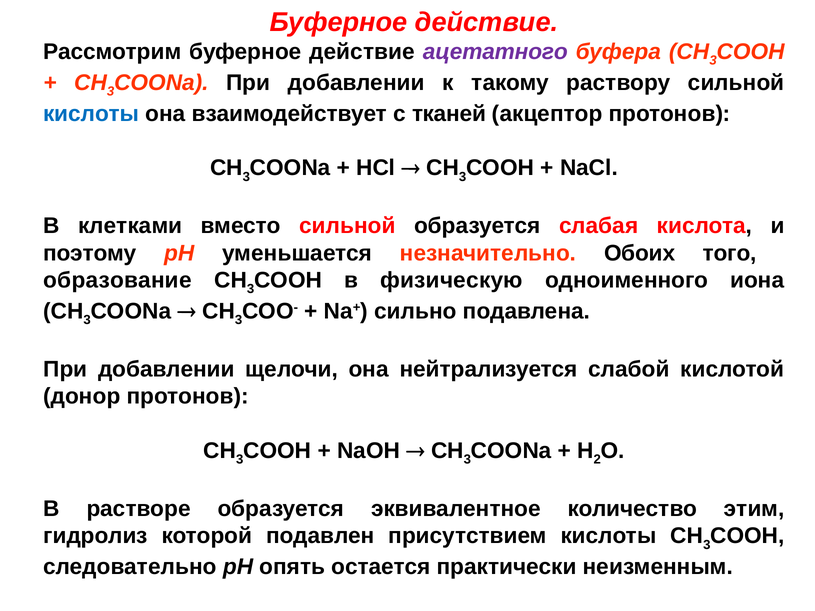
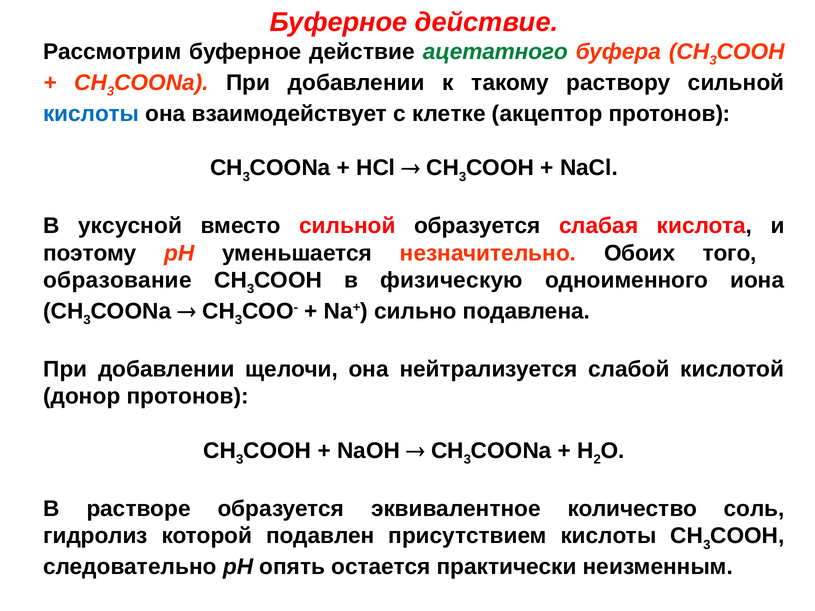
ацетатного colour: purple -> green (495, 52)
тканей: тканей -> клетке (449, 114)
клетками: клетками -> уксусной (130, 226)
этим: этим -> соль (754, 509)
